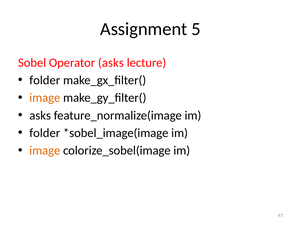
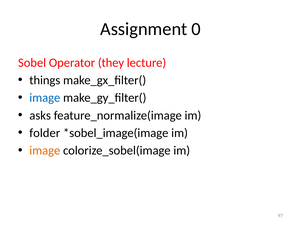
5: 5 -> 0 (196, 29)
Operator asks: asks -> they (111, 63)
folder: folder -> things (45, 80)
image colour: orange -> blue (45, 98)
